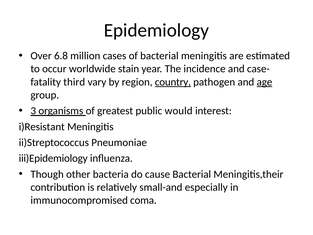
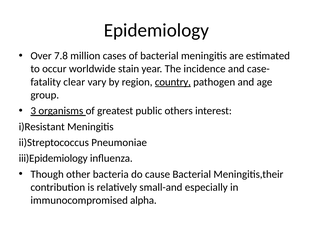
6.8: 6.8 -> 7.8 (61, 56)
third: third -> clear (74, 82)
age underline: present -> none (264, 82)
would: would -> others (179, 111)
coma: coma -> alpha (143, 200)
